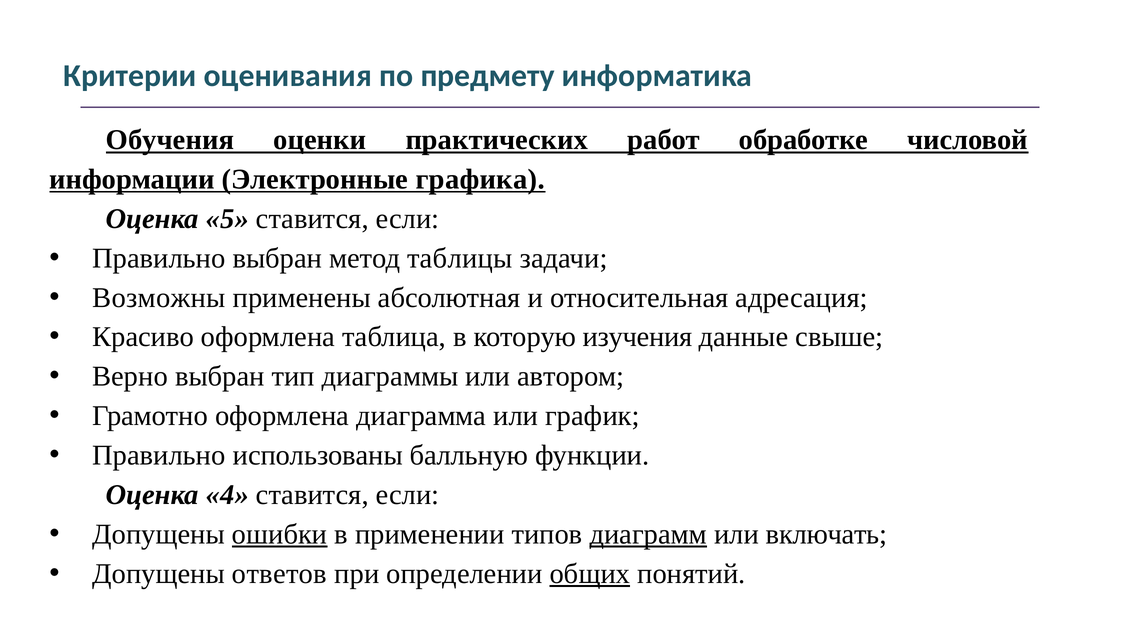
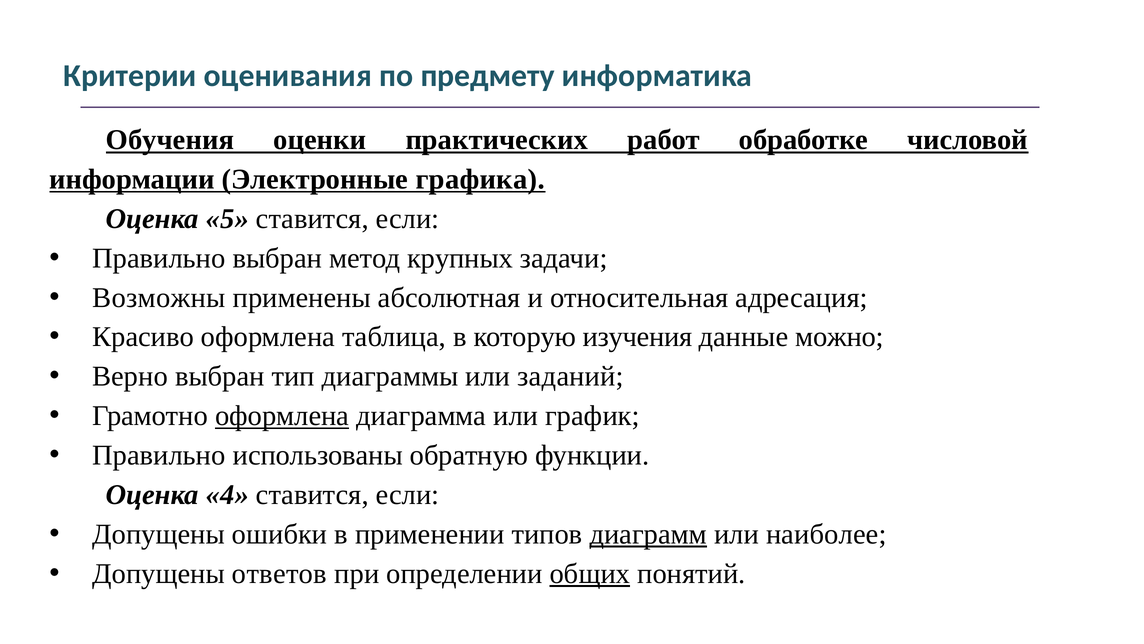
таблицы: таблицы -> крупных (460, 258)
свыше: свыше -> можно (839, 337)
автором: автором -> заданий (571, 377)
оформлена underline: none -> present (282, 416)
балльную: балльную -> обратную (469, 456)
ошибки underline: present -> none (280, 534)
включать: включать -> наиболее (826, 534)
